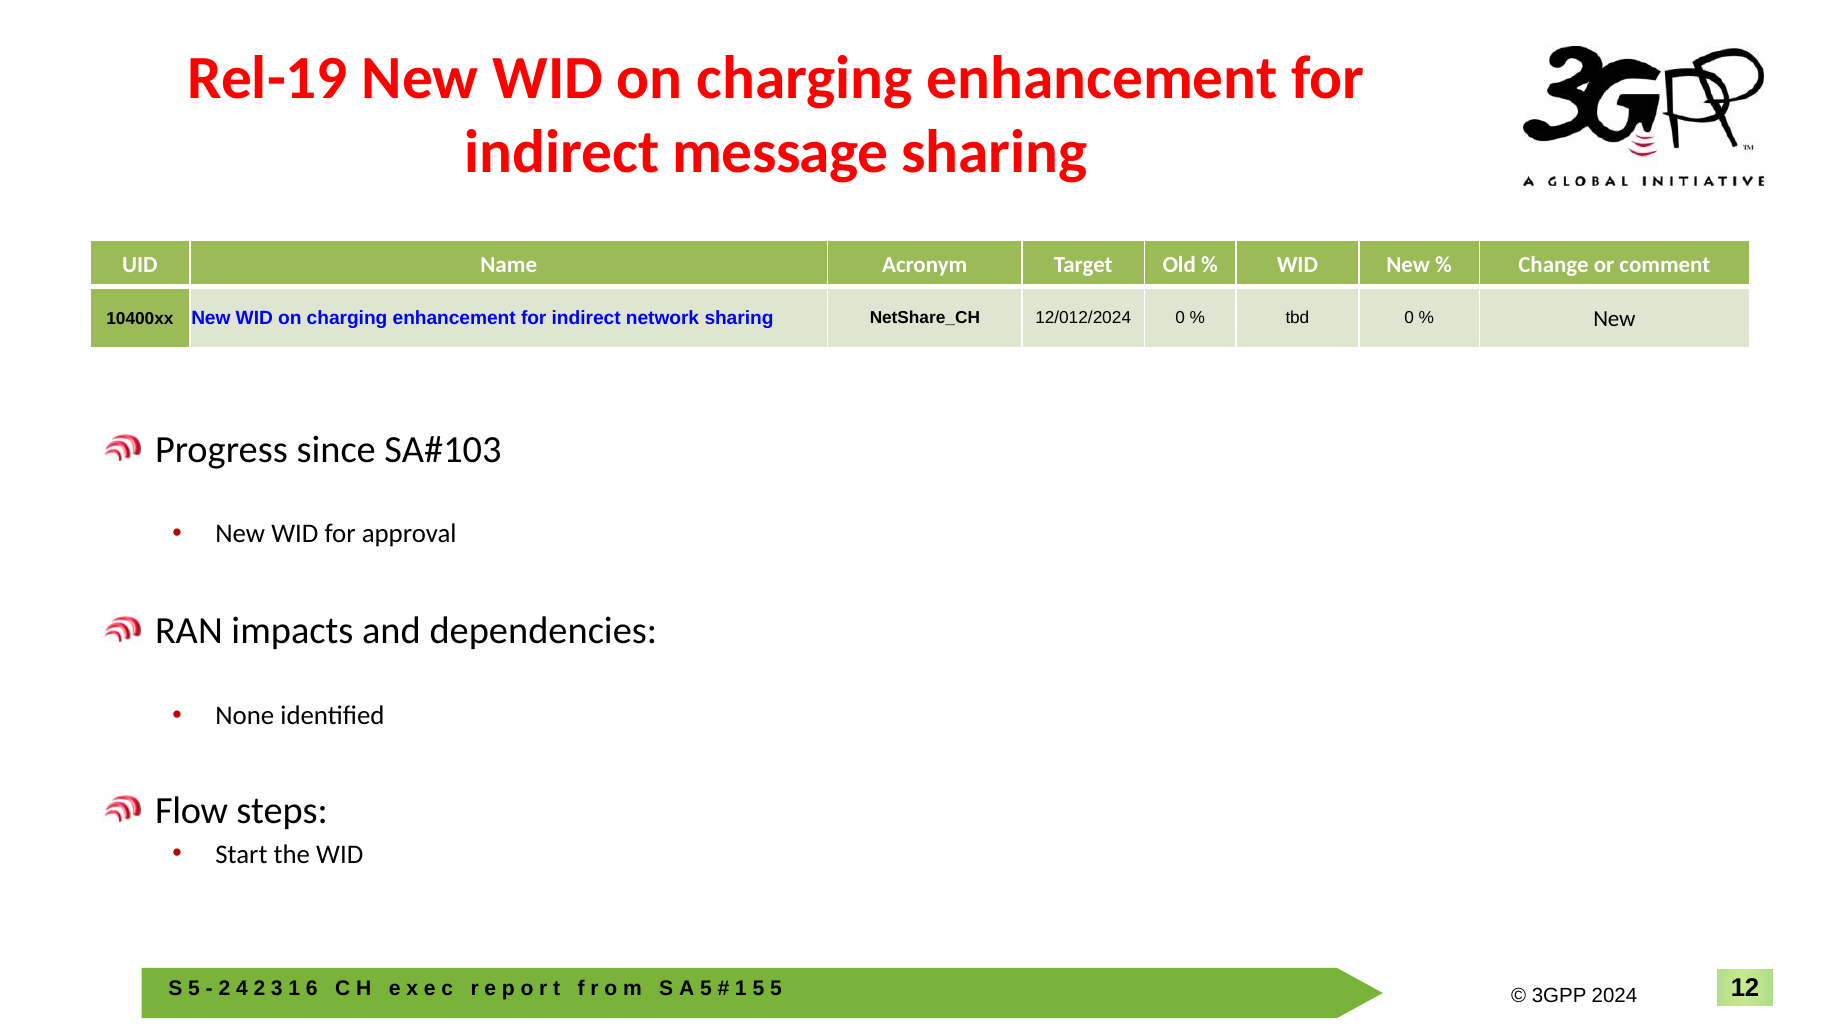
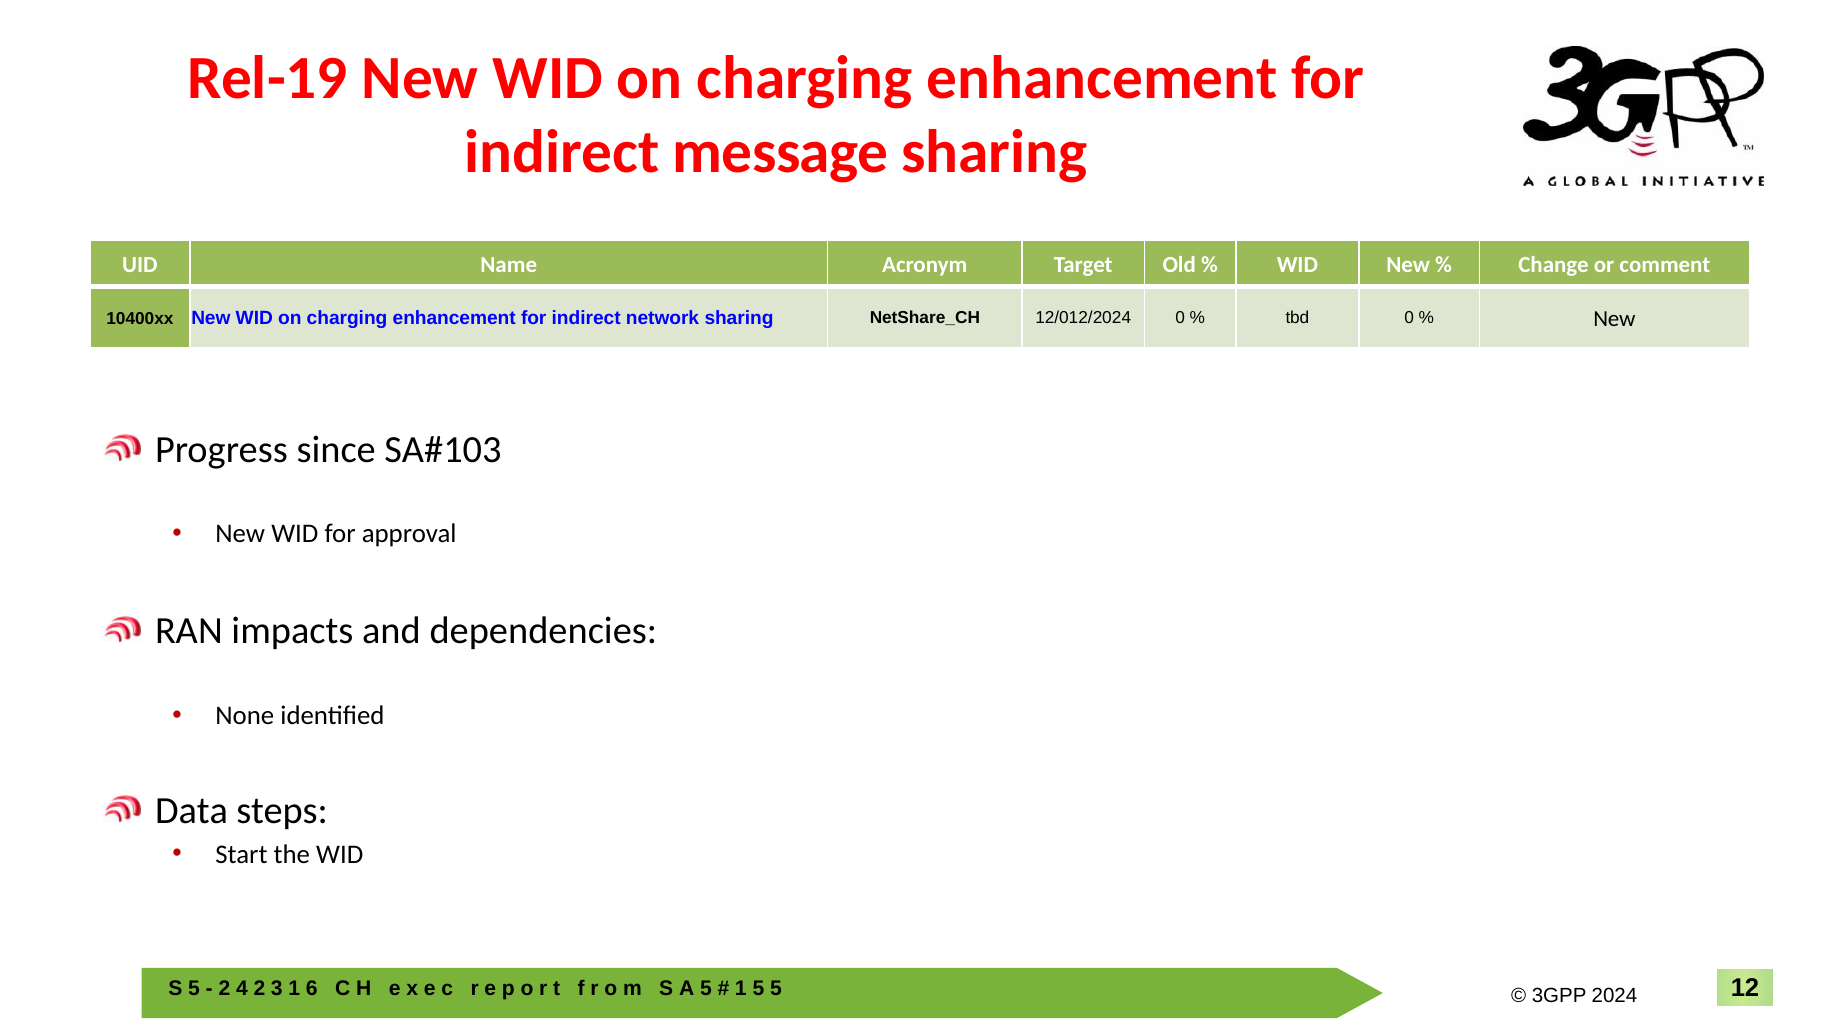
Flow: Flow -> Data (191, 811)
